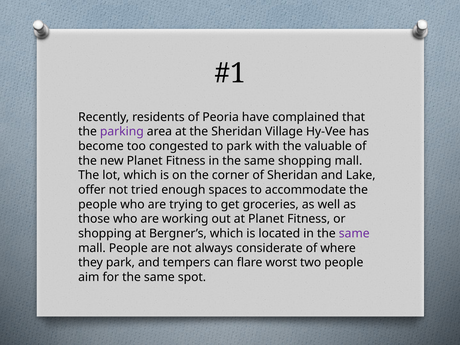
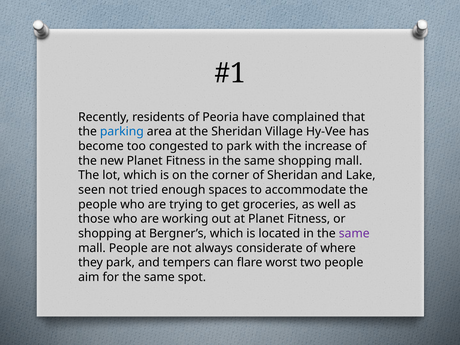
parking colour: purple -> blue (122, 132)
valuable: valuable -> increase (328, 146)
offer: offer -> seen (92, 190)
